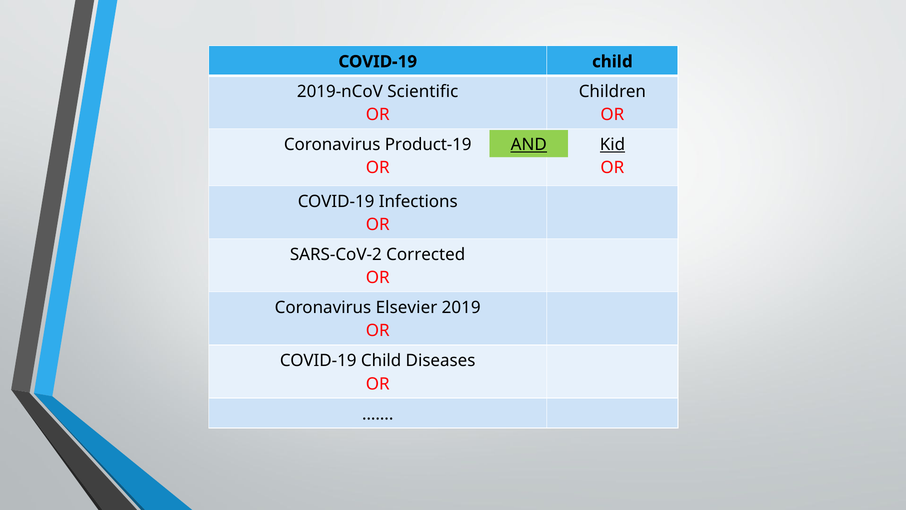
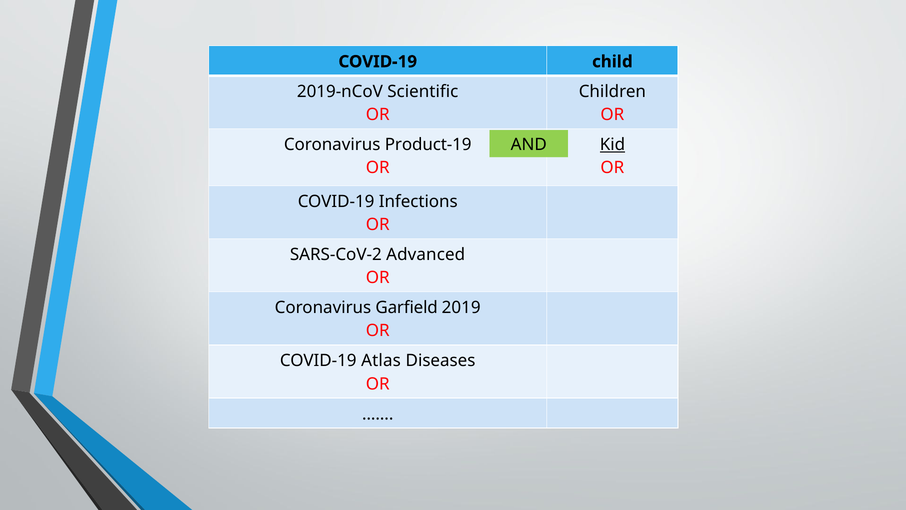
AND underline: present -> none (529, 145)
Corrected: Corrected -> Advanced (426, 254)
Elsevier: Elsevier -> Garfield (407, 308)
Child: Child -> Atlas (381, 361)
